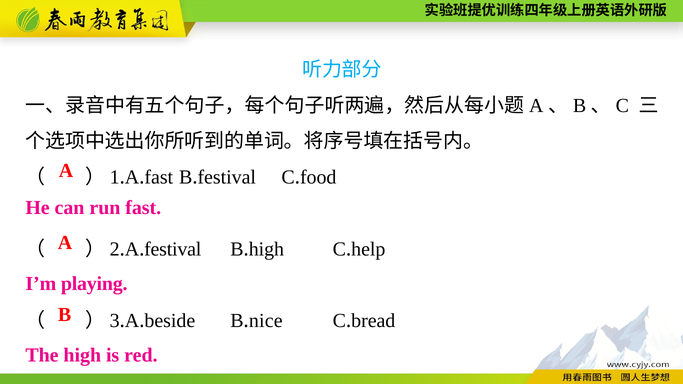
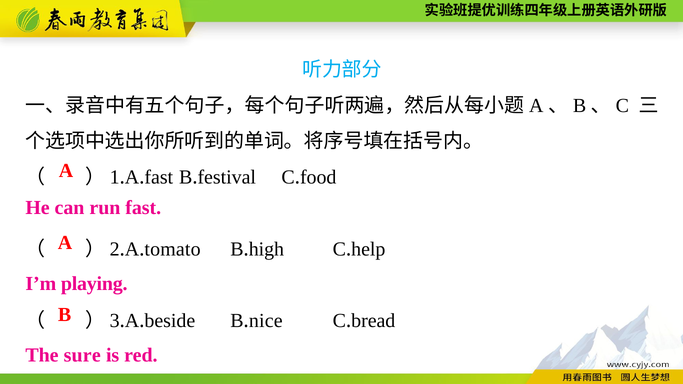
festival: festival -> tomato (173, 249)
The high: high -> sure (82, 356)
